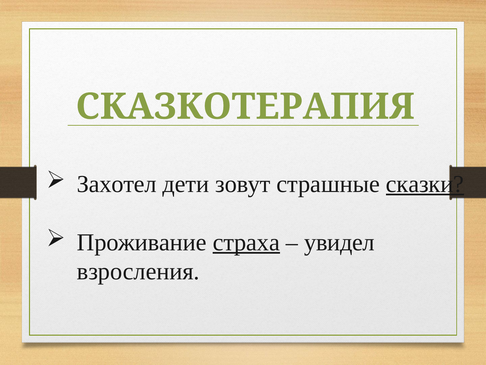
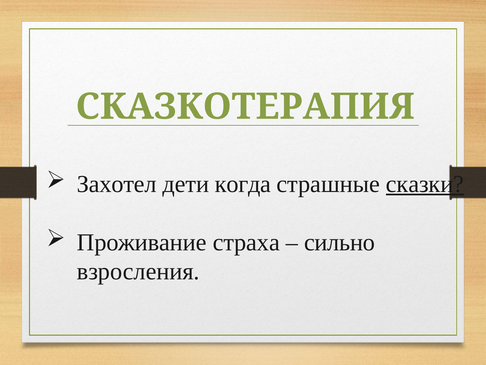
зовут: зовут -> когда (243, 184)
страха underline: present -> none (246, 242)
увидел: увидел -> сильно (339, 242)
